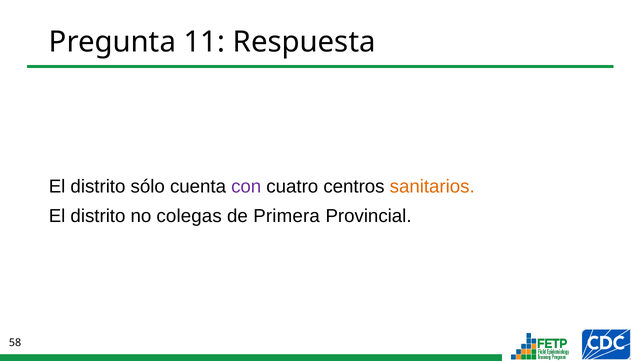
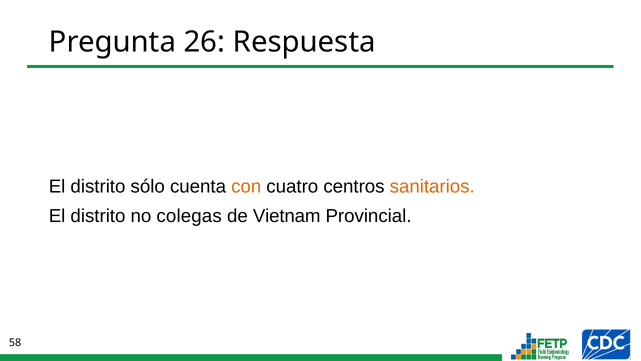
11: 11 -> 26 (204, 42)
con colour: purple -> orange (246, 186)
Primera: Primera -> Vietnam (287, 216)
